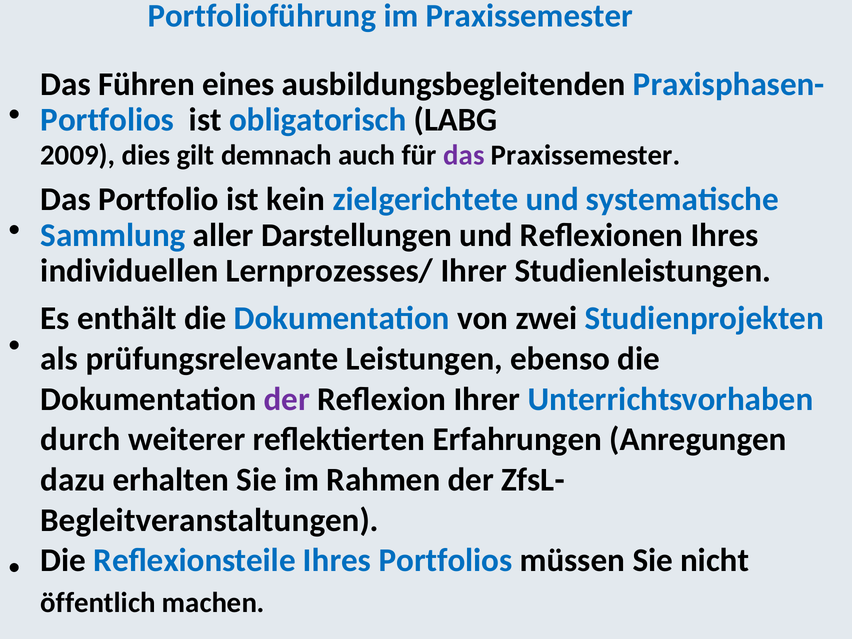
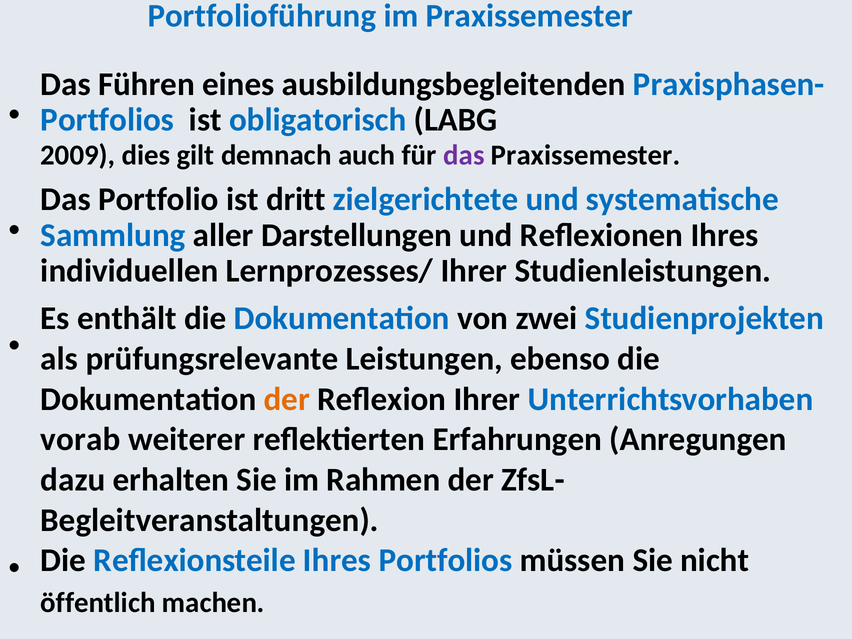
kein: kein -> dritt (296, 200)
der colour: purple -> orange (287, 399)
durch: durch -> vorab (81, 440)
